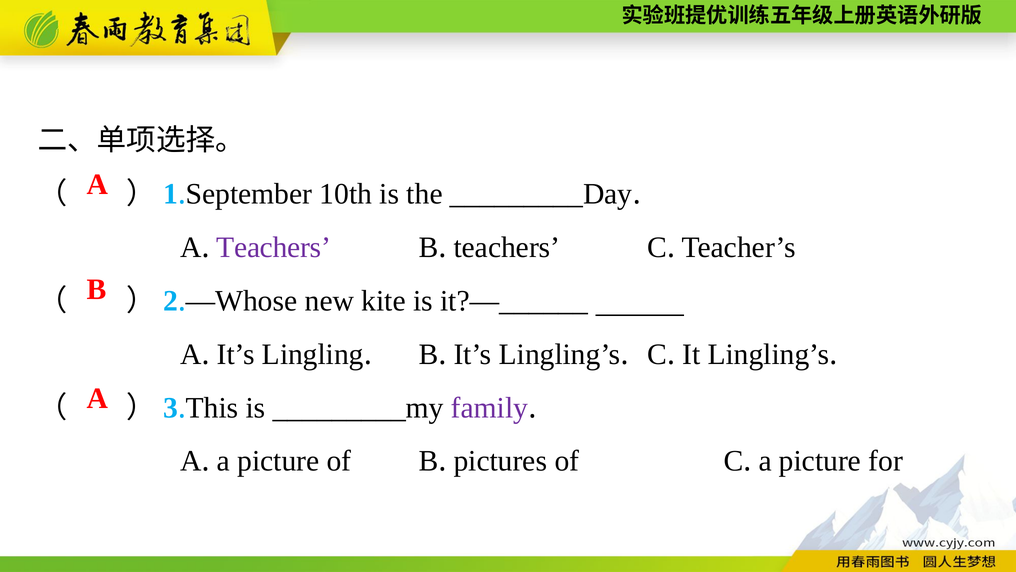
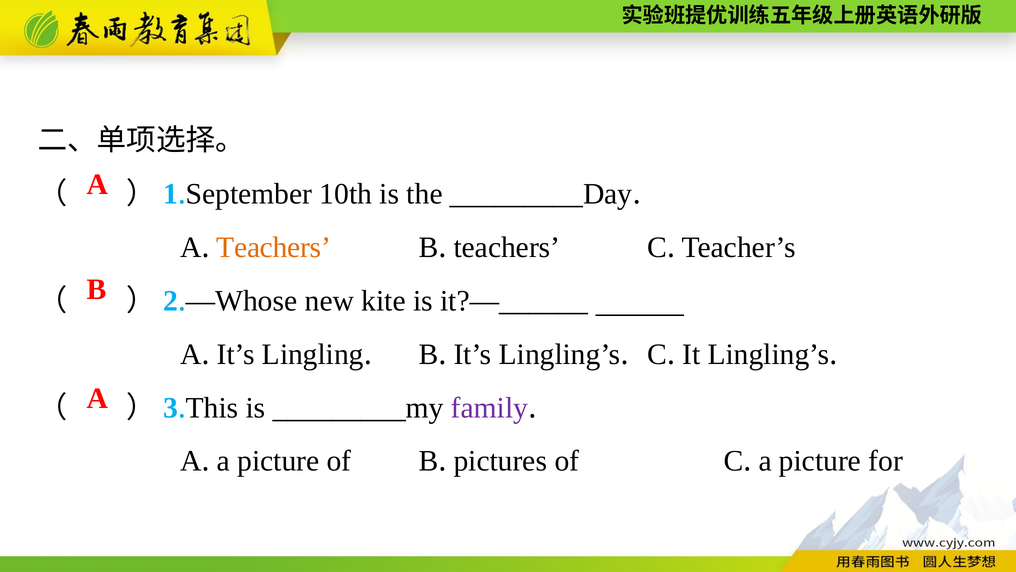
Teachers colour: purple -> orange (274, 247)
